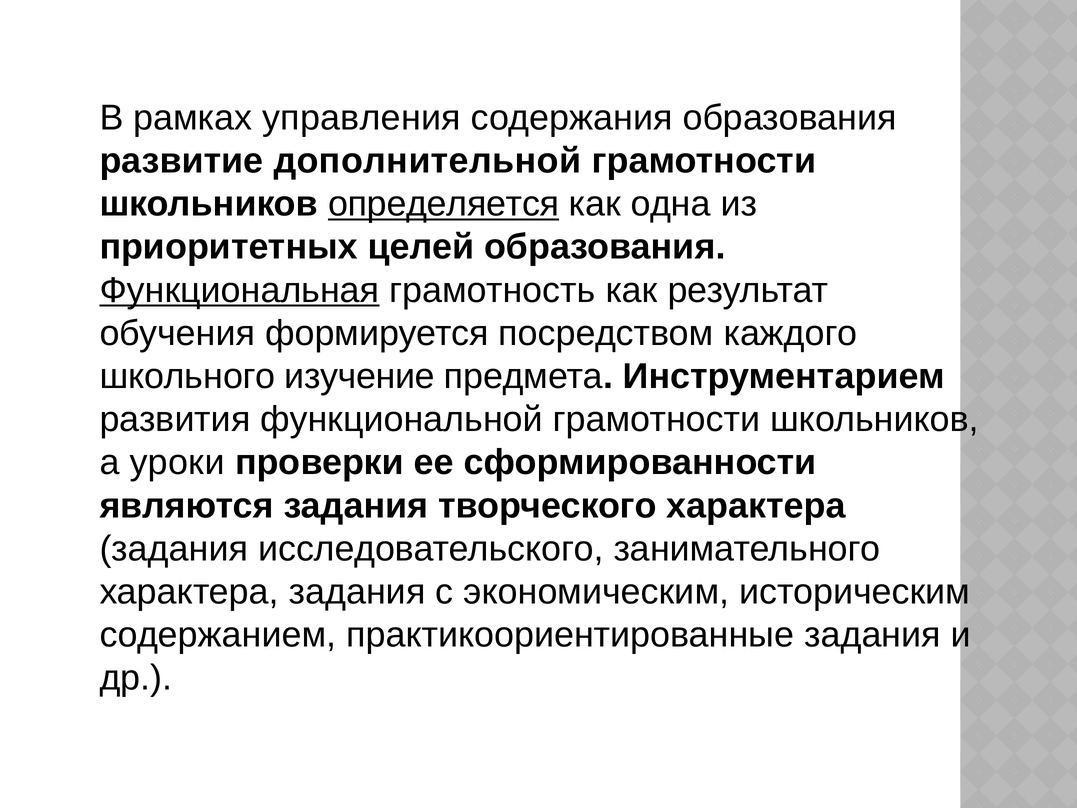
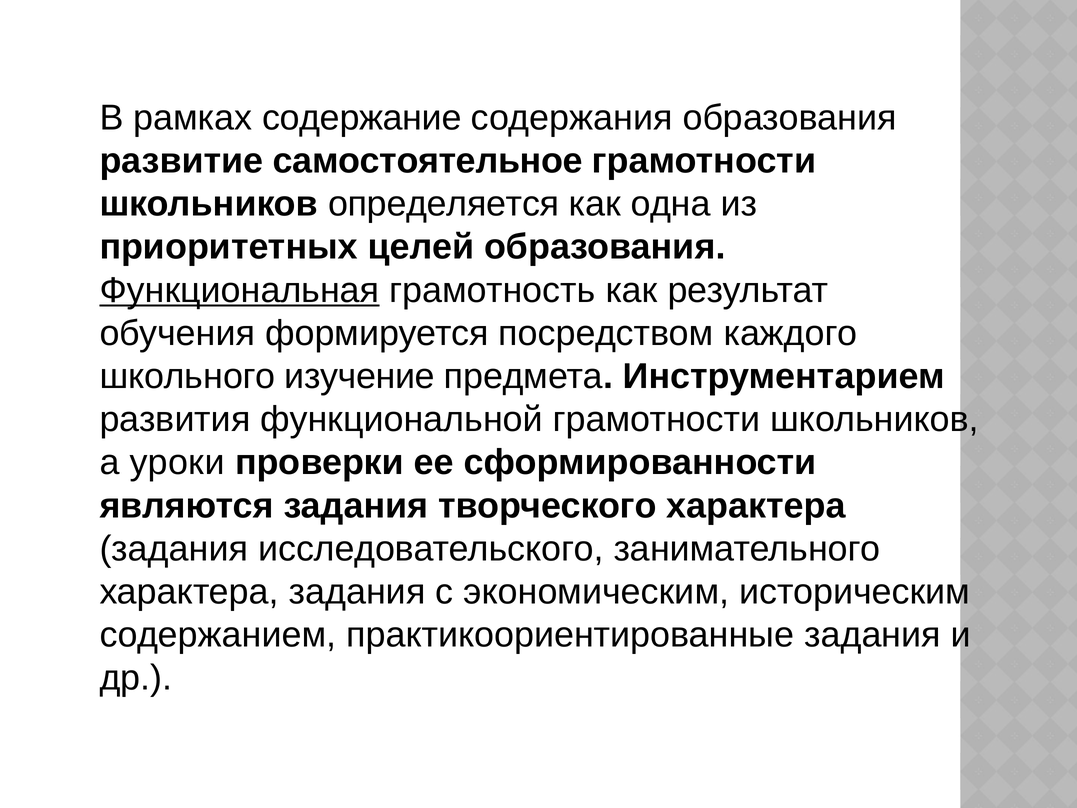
управления: управления -> содержание (362, 118)
дополнительной: дополнительной -> самостоятельное (428, 161)
определяется underline: present -> none (444, 204)
